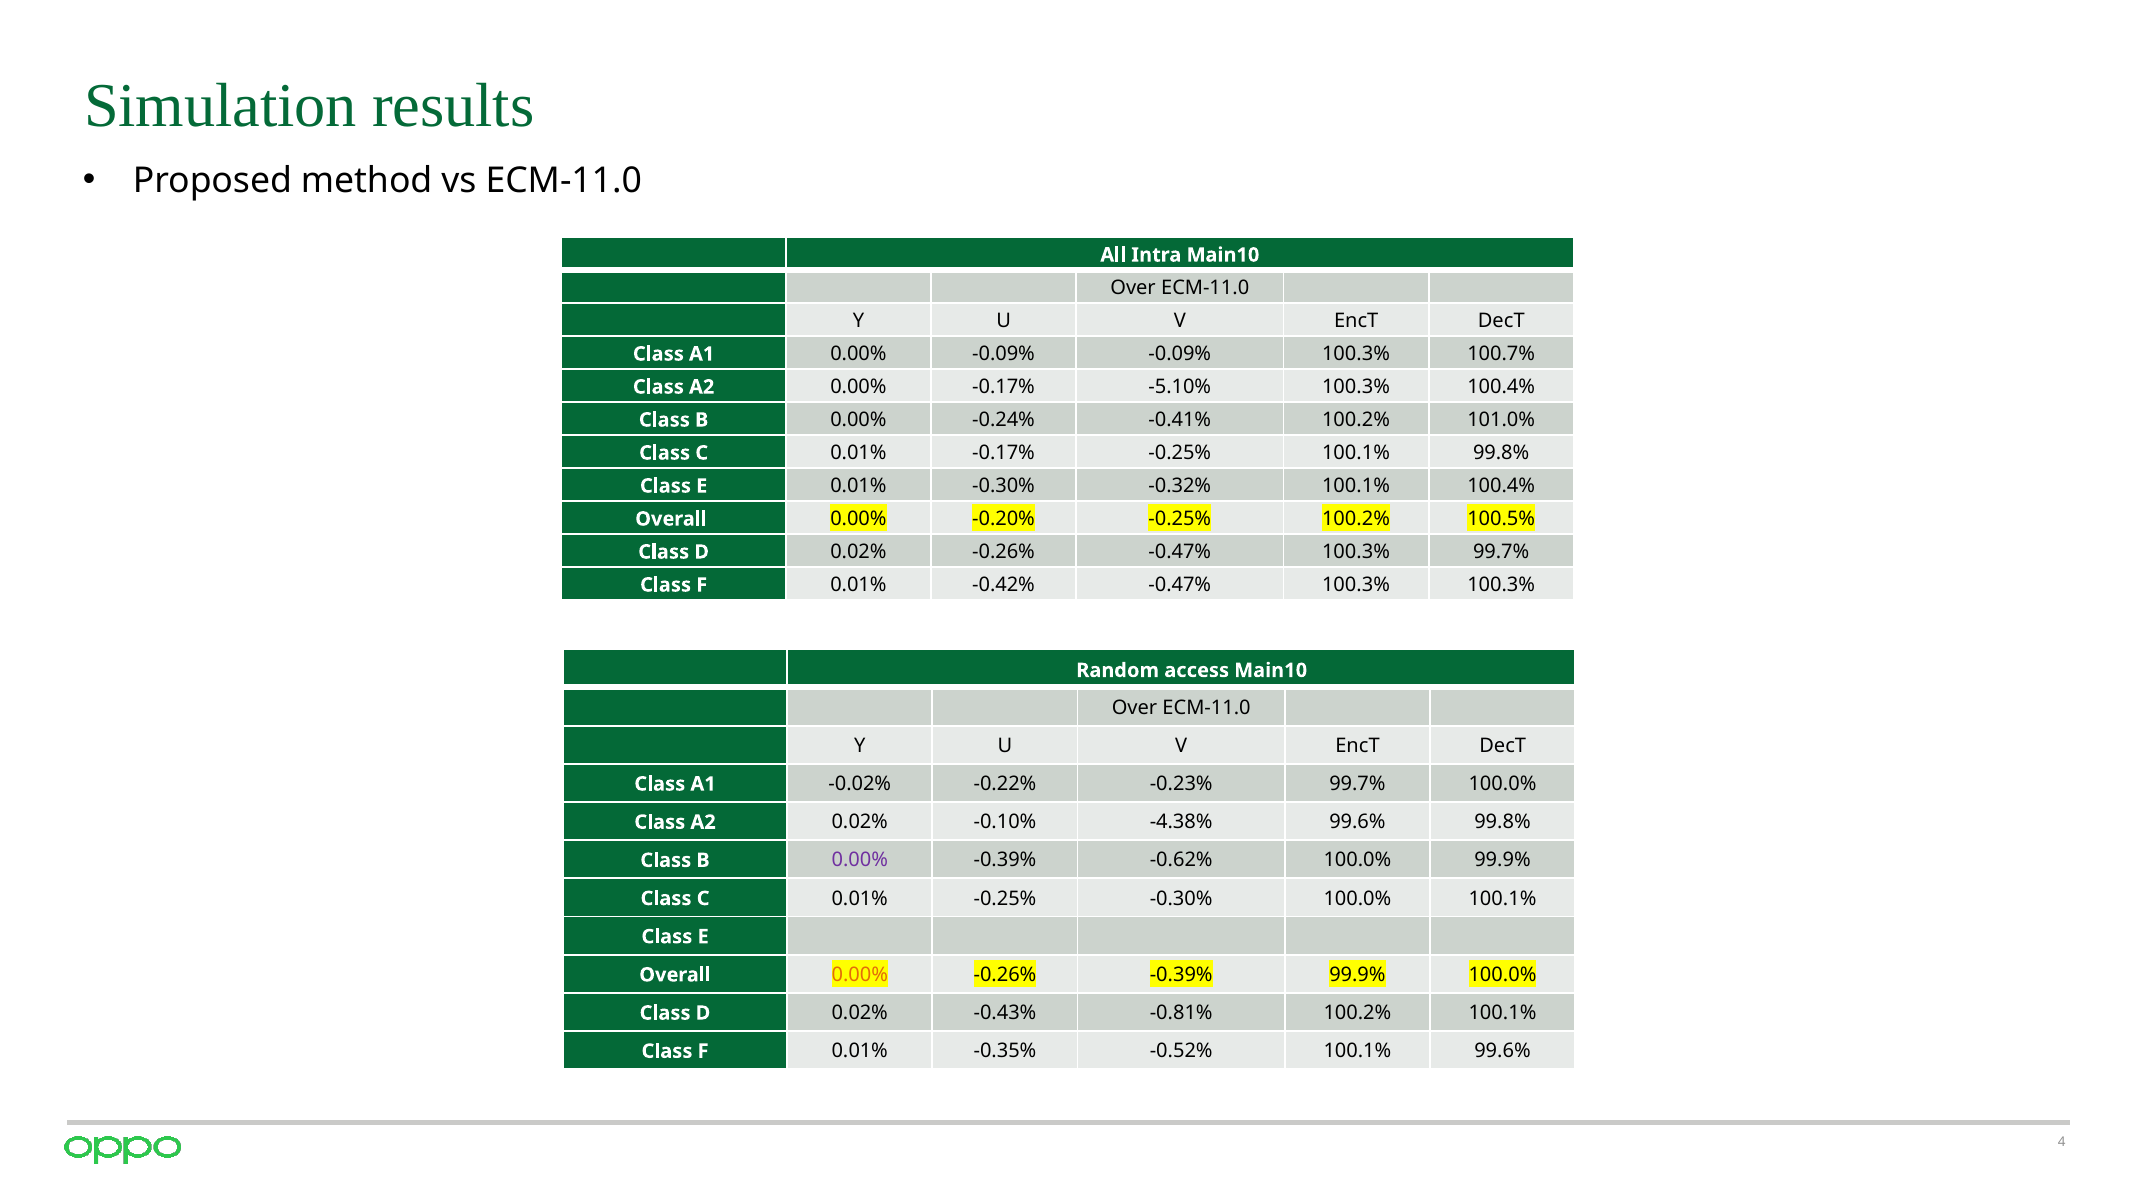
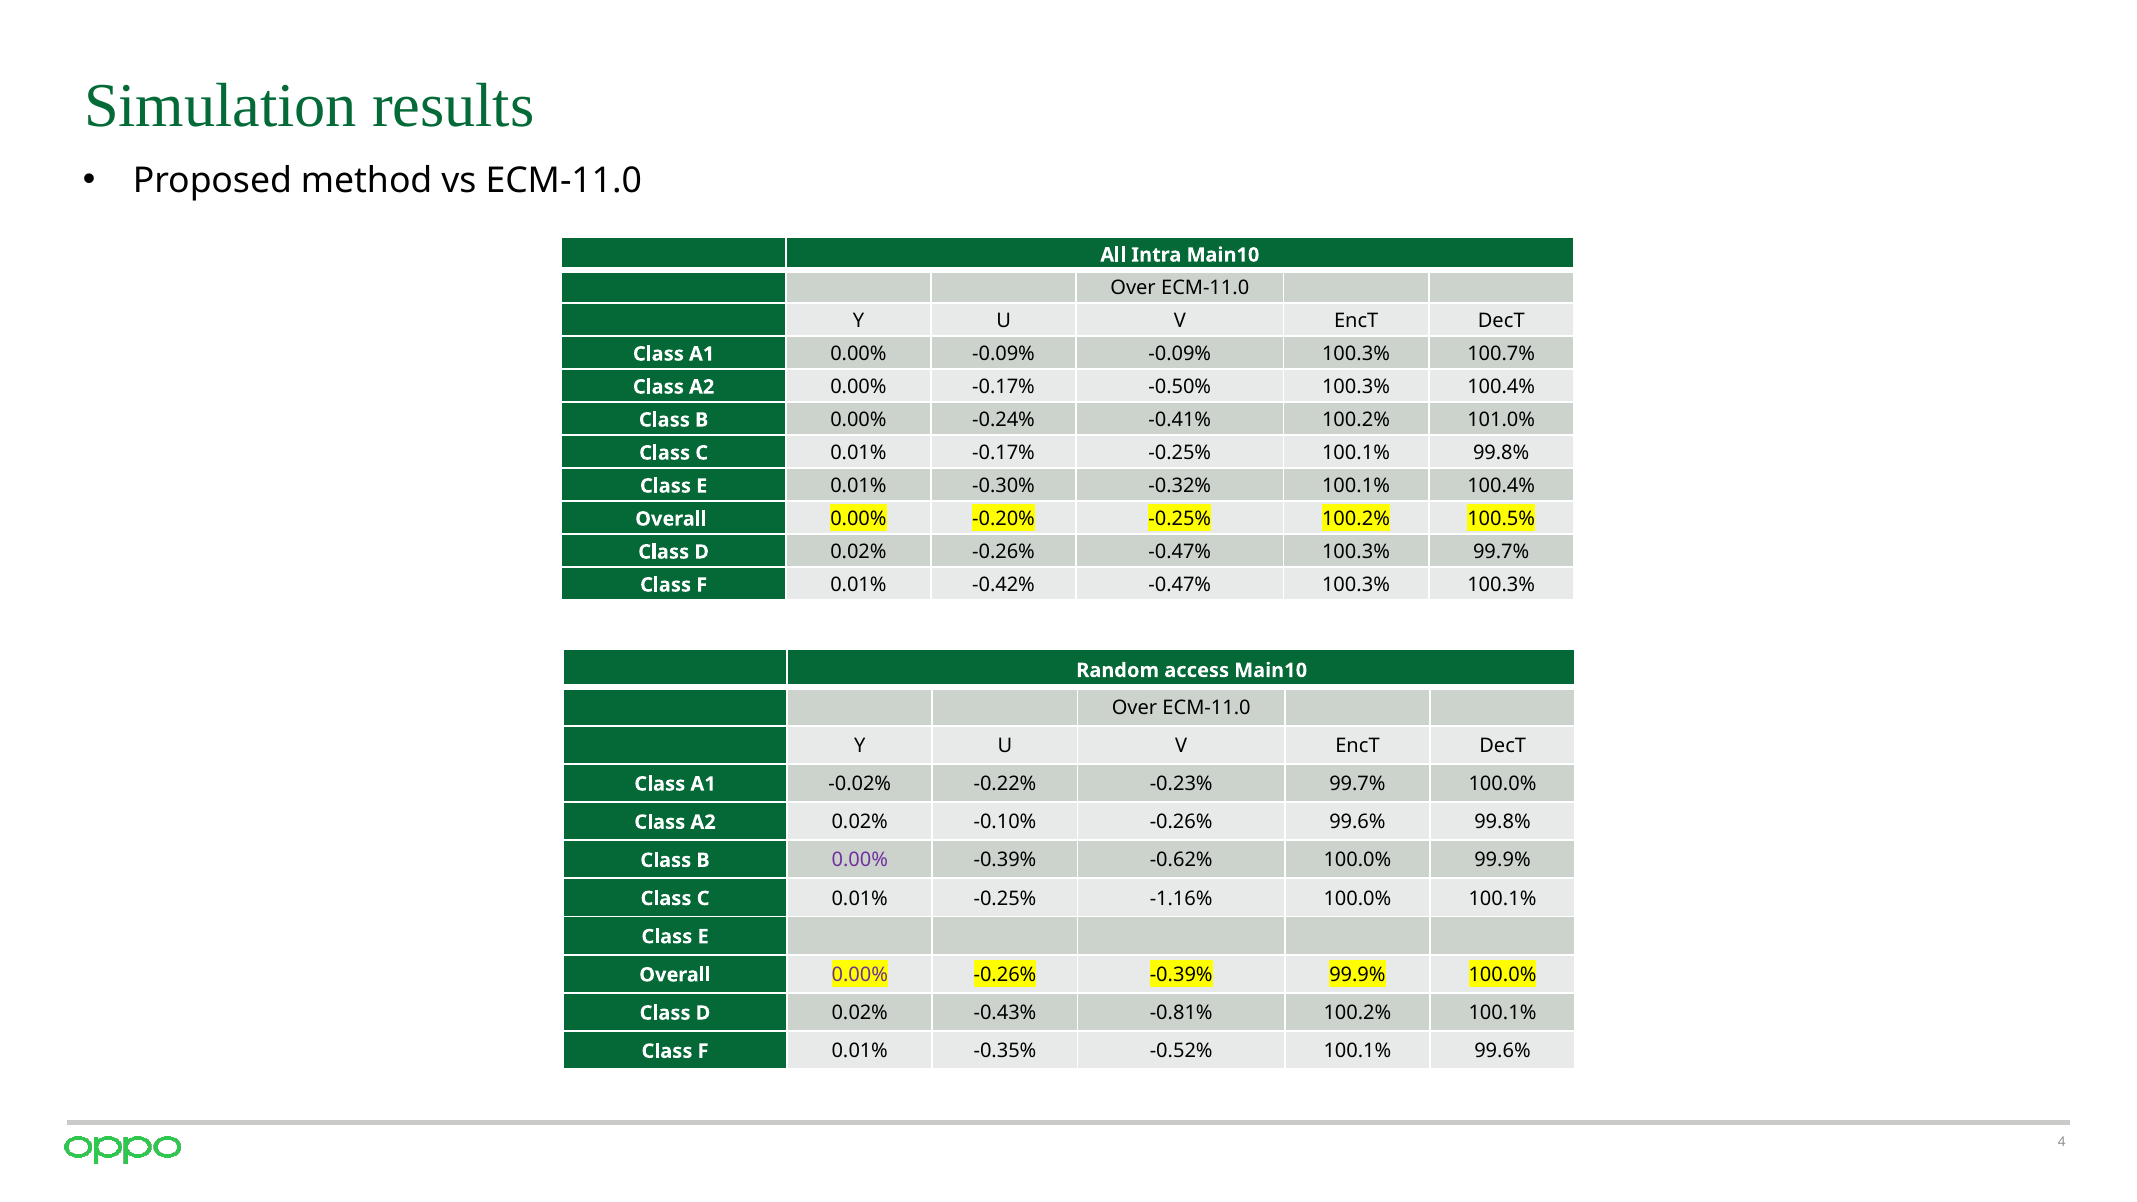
-5.10%: -5.10% -> -0.50% (1180, 387)
-0.10% -4.38%: -4.38% -> -0.26% (1181, 822)
-0.25% -0.30%: -0.30% -> -1.16% (1181, 899)
0.00% colour: orange -> purple (860, 975)
